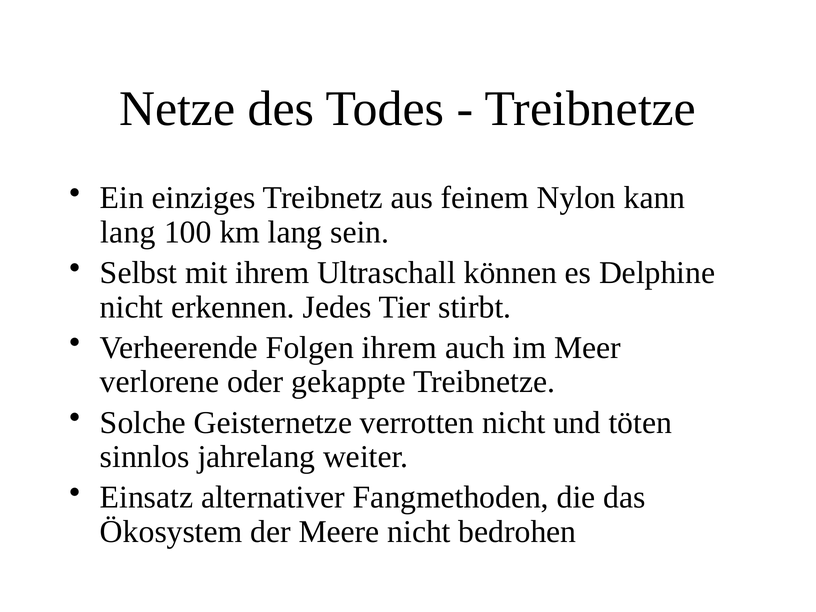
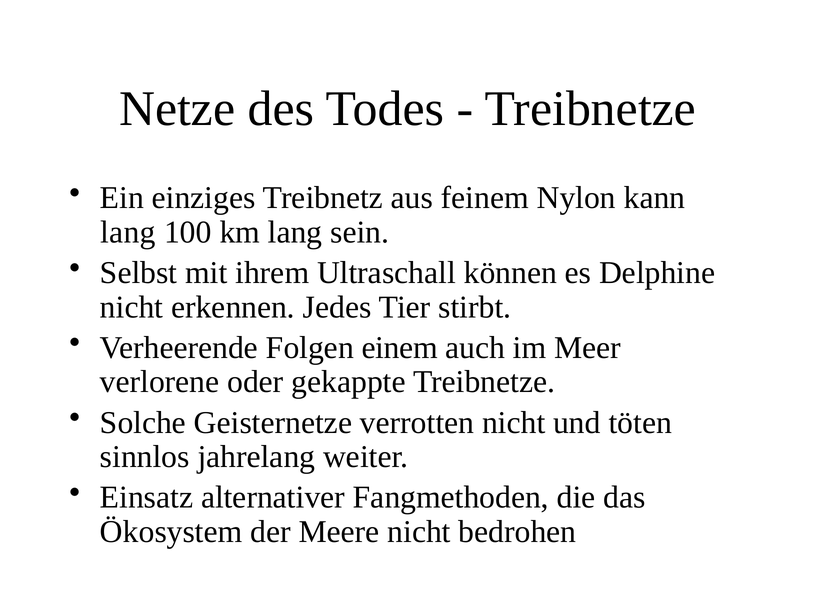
Folgen ihrem: ihrem -> einem (400, 348)
